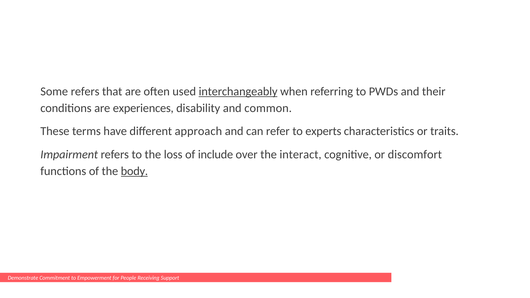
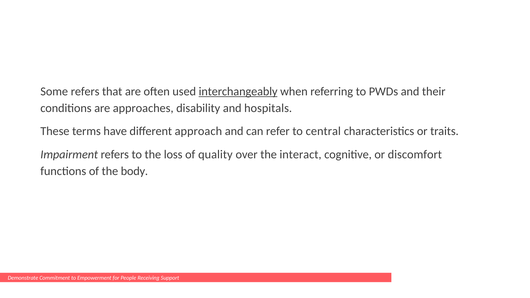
experiences: experiences -> approaches (143, 108)
common: common -> hospitals (268, 108)
experts: experts -> central (323, 131)
include: include -> quality (215, 155)
body underline: present -> none (134, 171)
